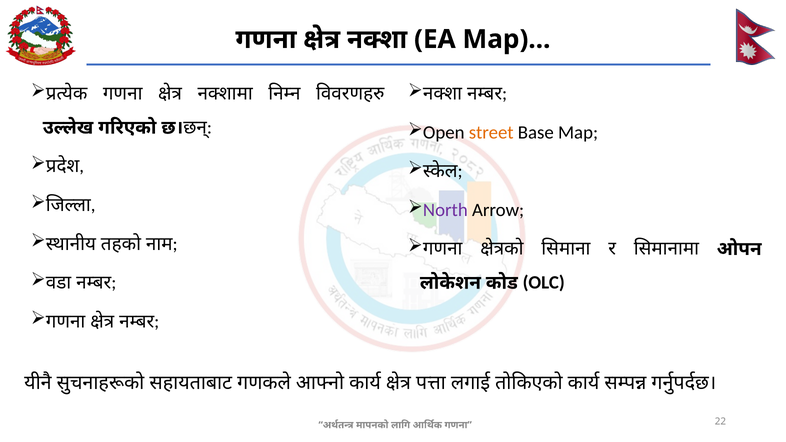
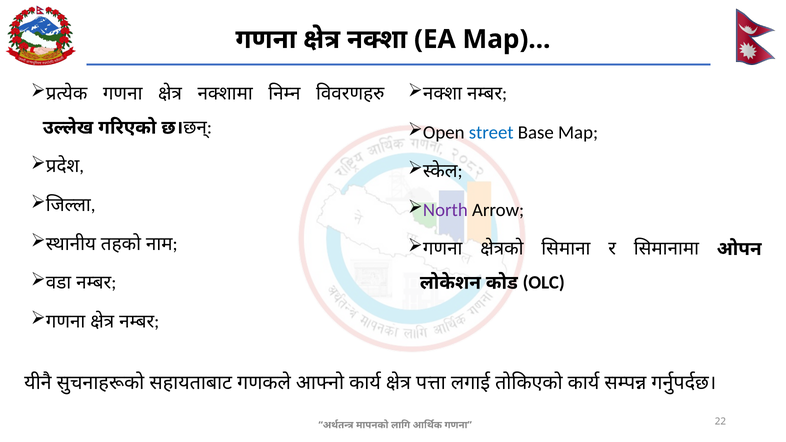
street colour: orange -> blue (491, 132)
